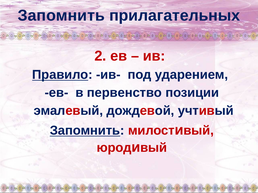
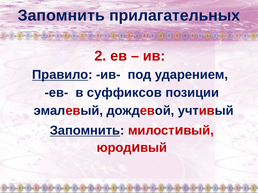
первенство: первенство -> суффиксов (124, 93)
